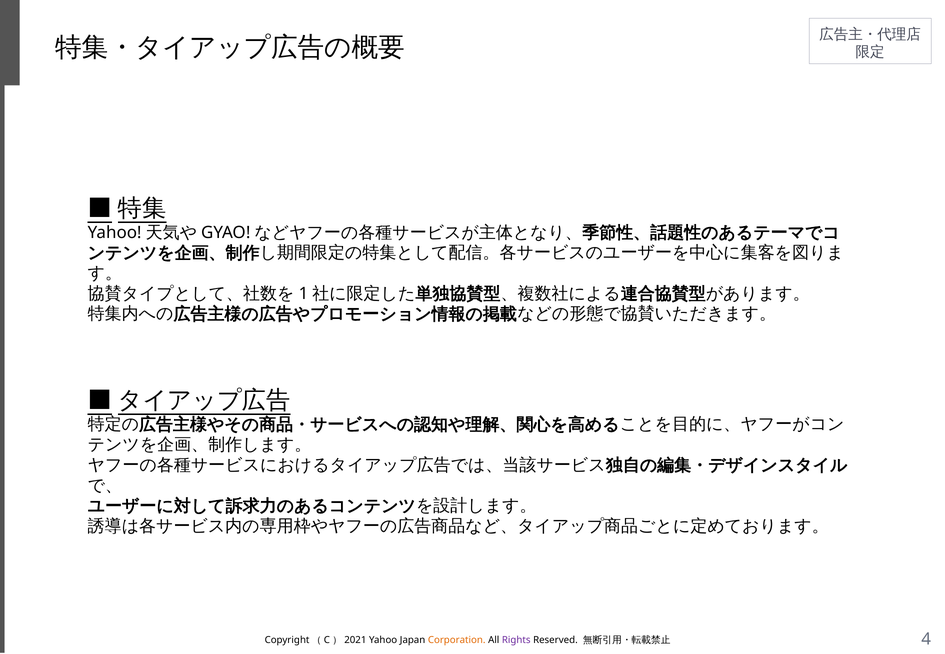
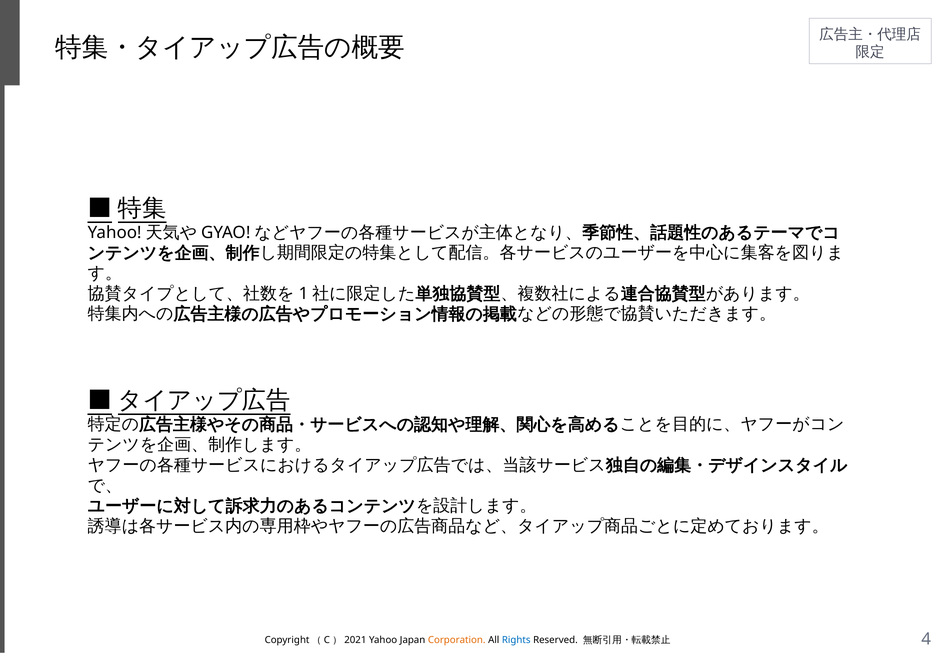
Rights colour: purple -> blue (516, 640)
